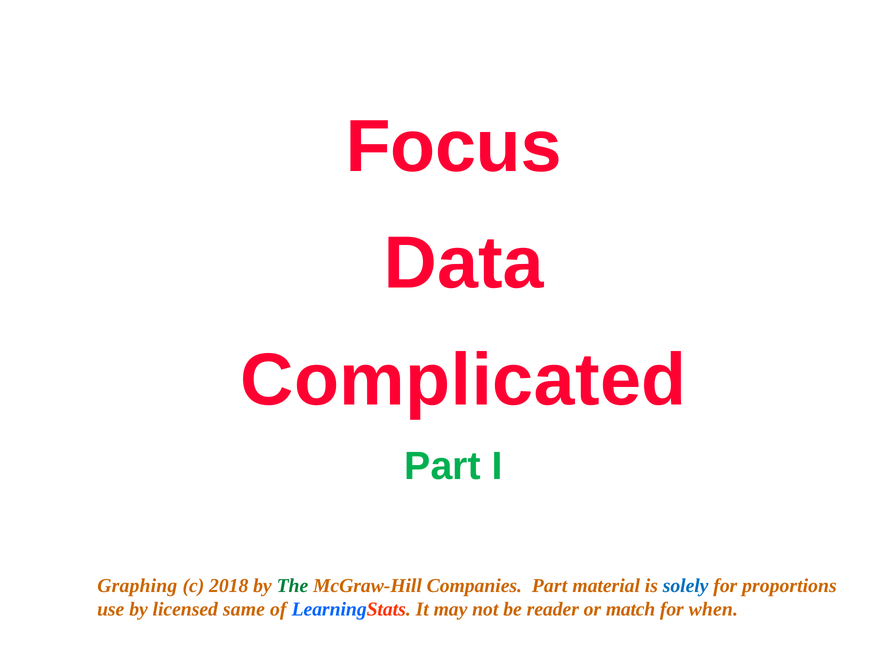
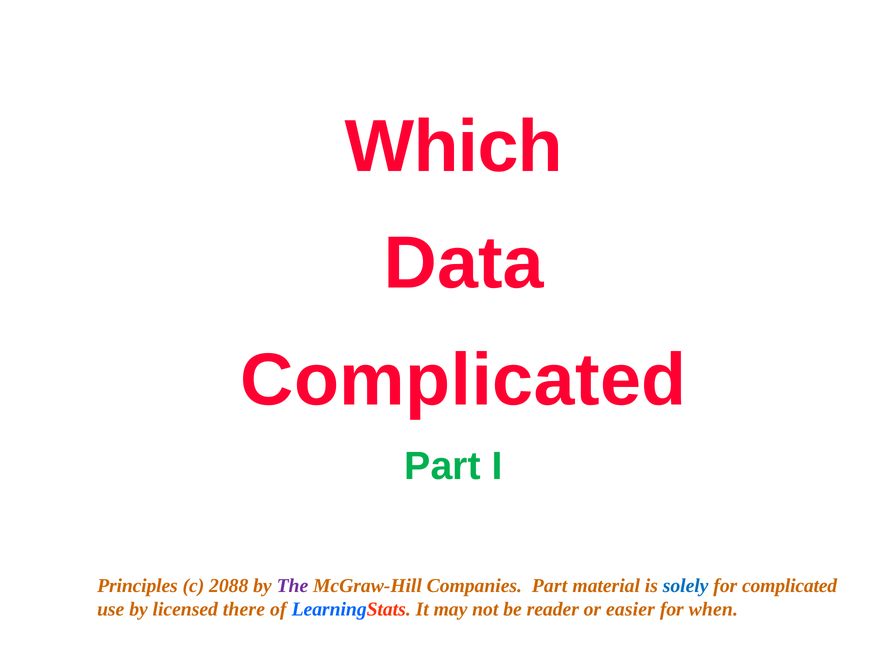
Focus: Focus -> Which (454, 147)
Graphing: Graphing -> Principles (137, 585)
2018: 2018 -> 2088 (229, 585)
The colour: green -> purple (292, 585)
for proportions: proportions -> complicated (790, 585)
same: same -> there (244, 609)
match: match -> easier (630, 609)
